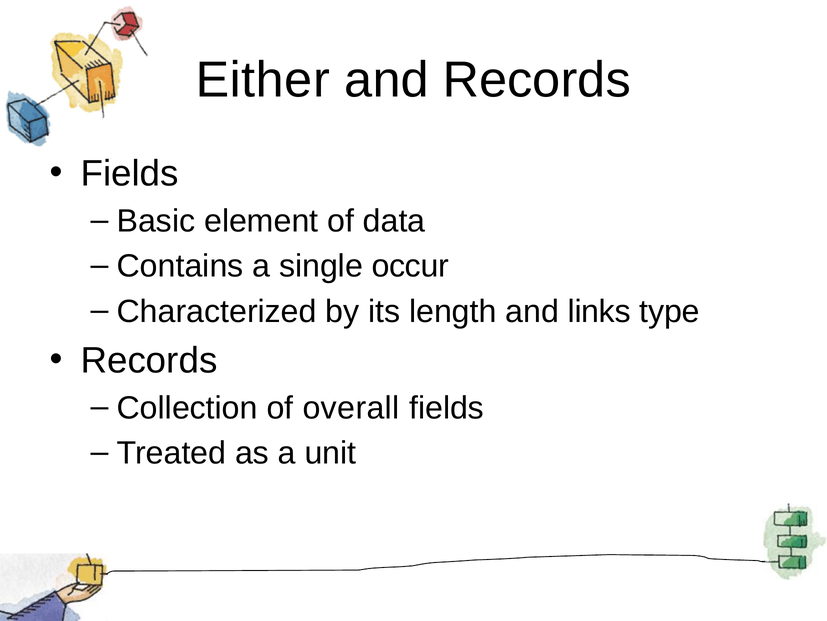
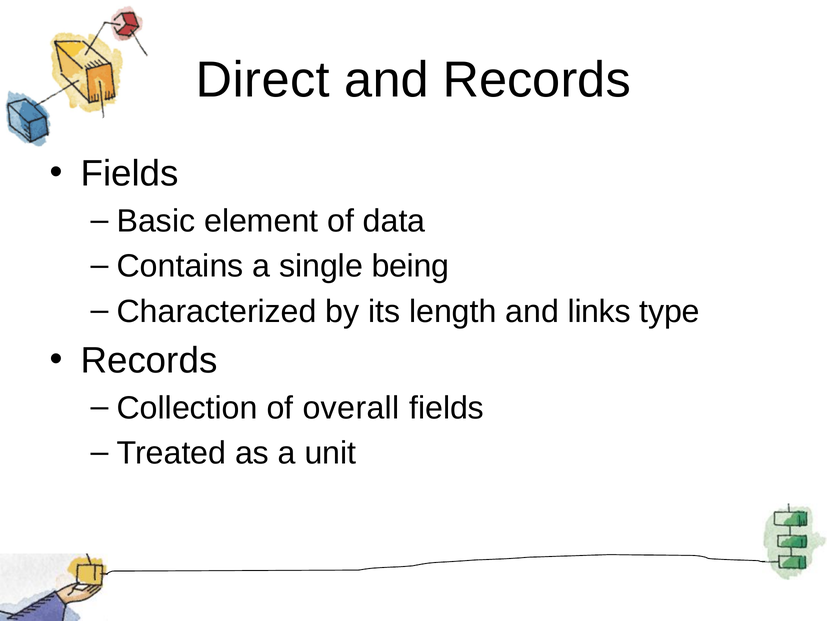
Either: Either -> Direct (263, 80)
occur: occur -> being (410, 266)
